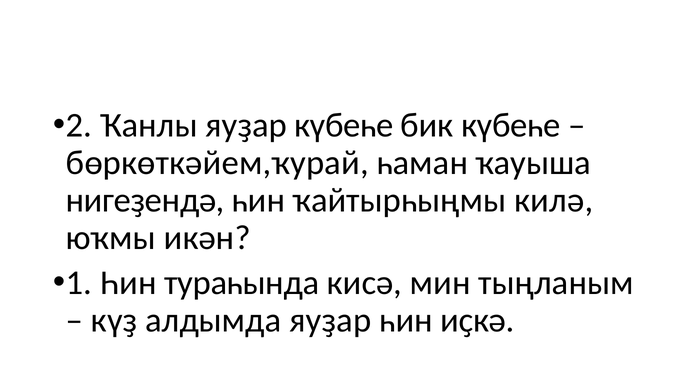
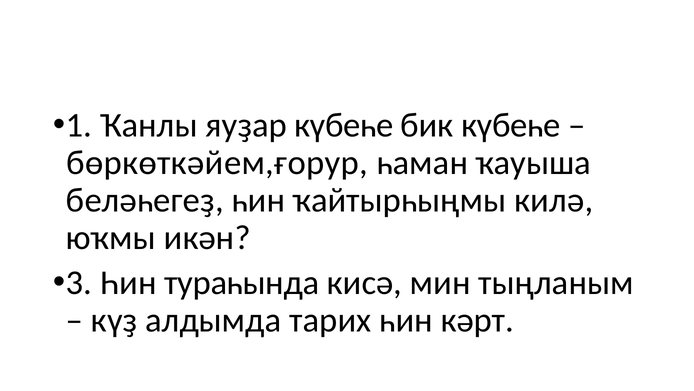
2: 2 -> 1 (79, 125)
бөркөткәйем,ҡурай: бөркөткәйем,ҡурай -> бөркөткәйем,ғорур (217, 163)
нигеҙендә: нигеҙендә -> беләһегеҙ (145, 200)
1: 1 -> 3 (79, 282)
алдымда яуҙар: яуҙар -> тарих (330, 320)
иҫкә: иҫкә -> кәрт (477, 320)
